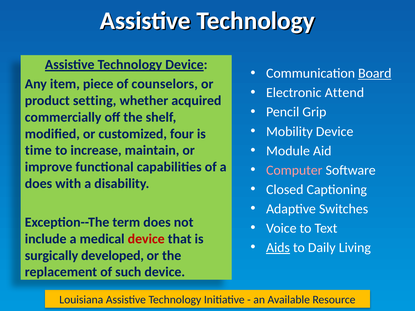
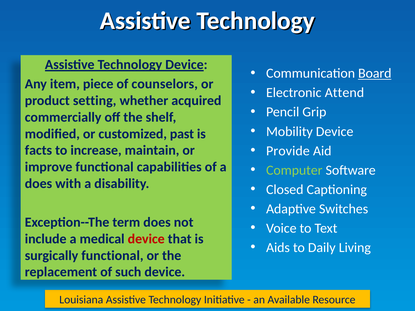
four: four -> past (182, 134)
Module: Module -> Provide (288, 151)
time: time -> facts (38, 151)
Computer colour: pink -> light green (294, 170)
Aids underline: present -> none (278, 248)
surgically developed: developed -> functional (112, 256)
